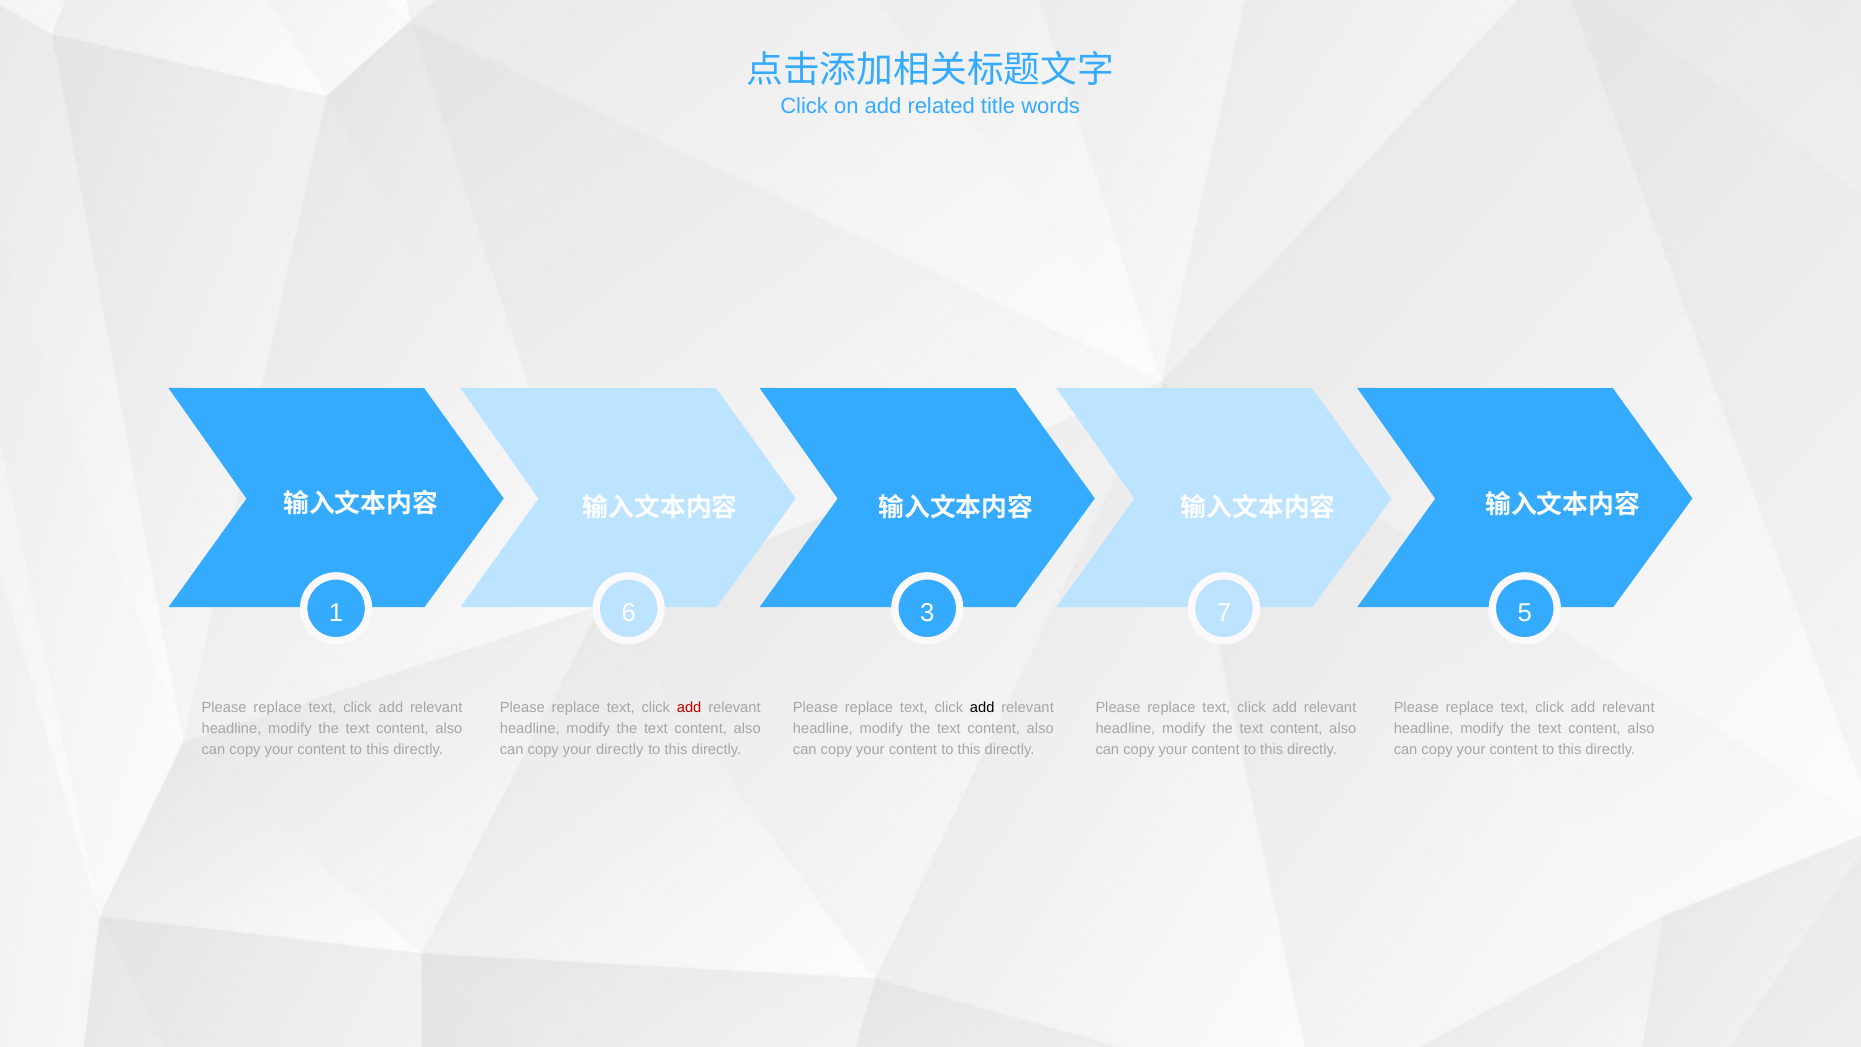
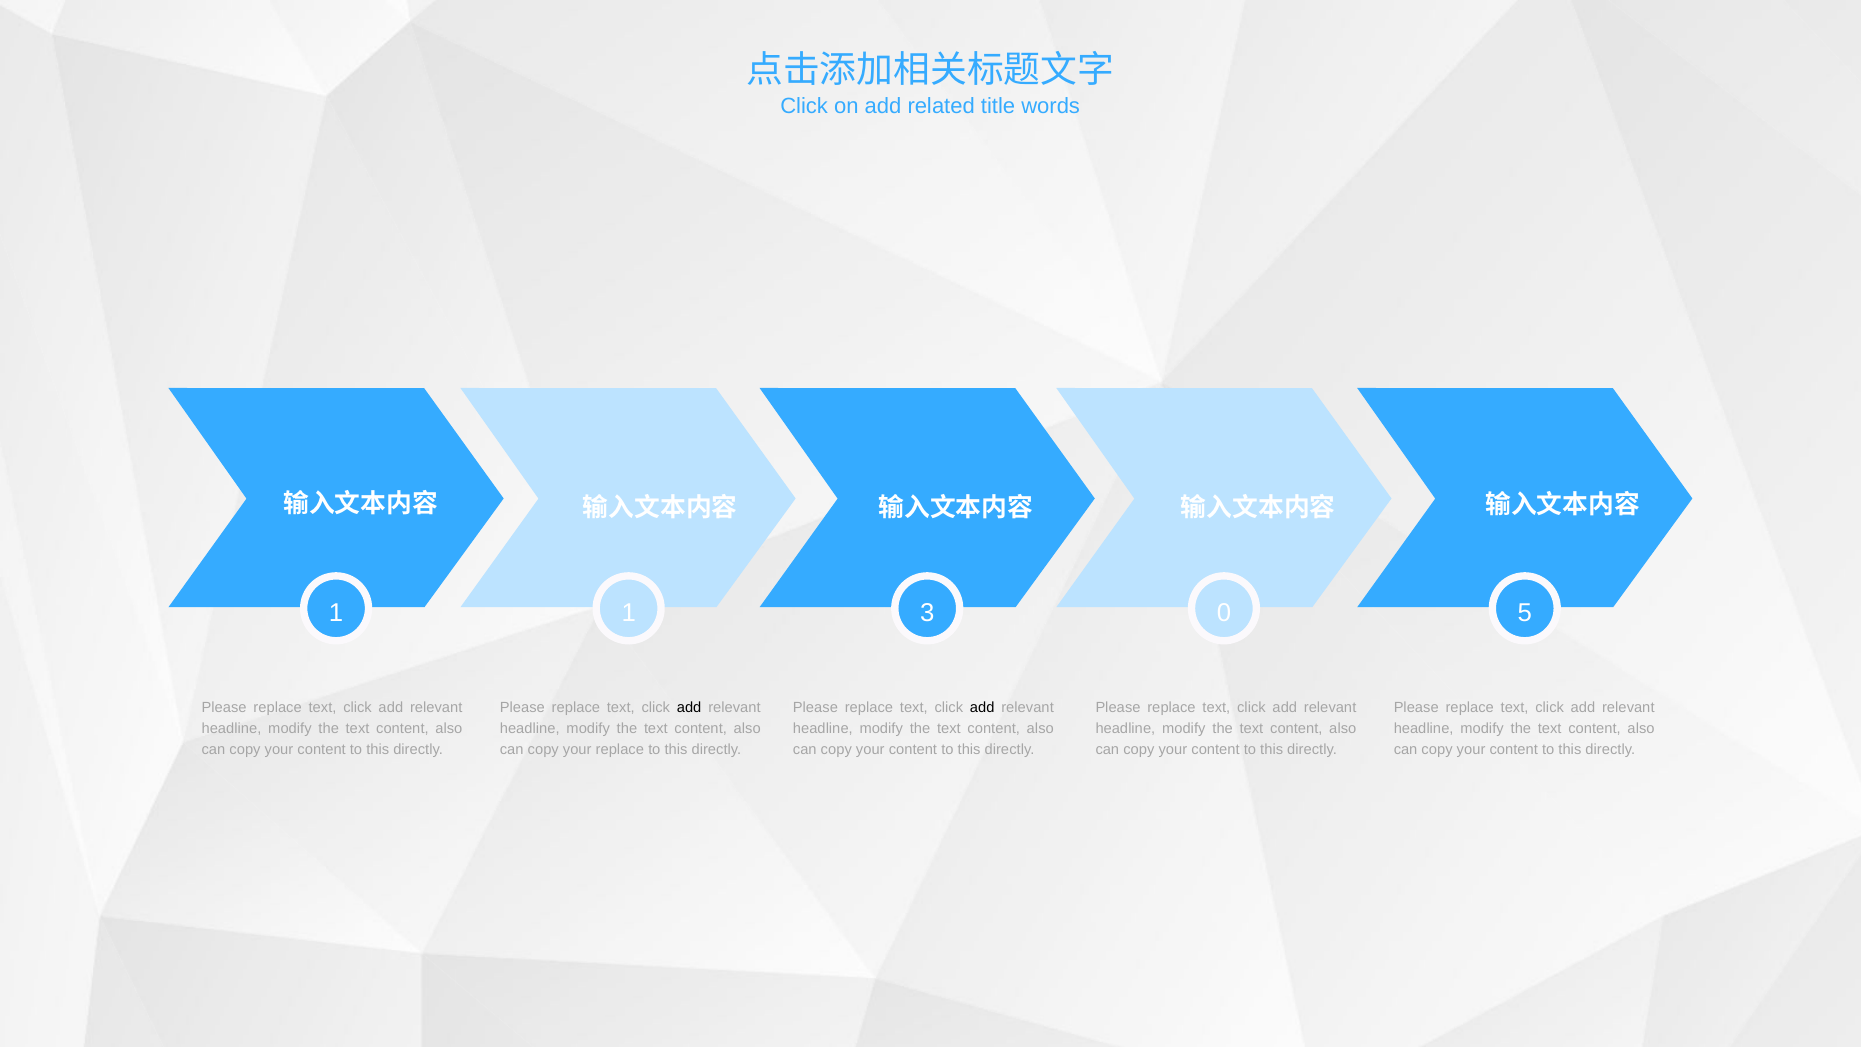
1 6: 6 -> 1 (629, 613)
7: 7 -> 0 (1224, 613)
add colour: red -> black (689, 707)
your directly: directly -> replace (620, 749)
